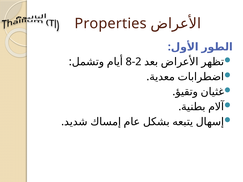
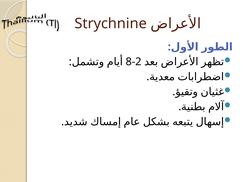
Properties: Properties -> Strychnine (111, 23)
